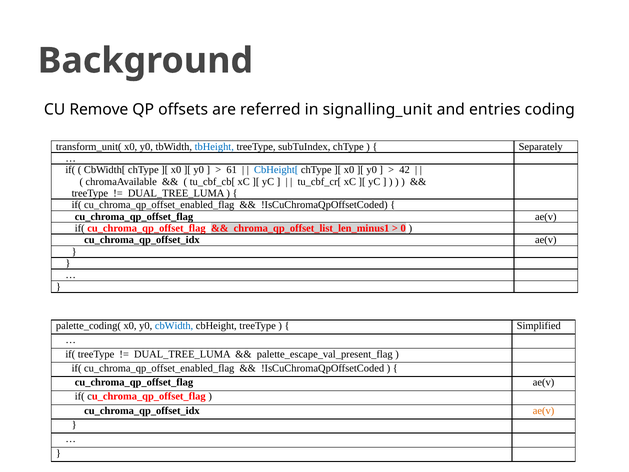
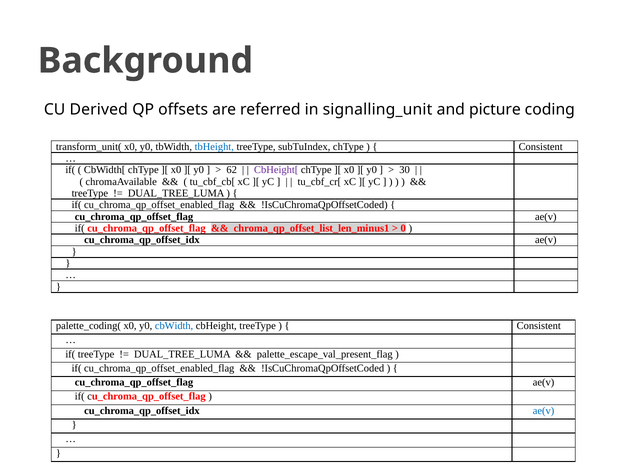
Remove: Remove -> Derived (99, 109)
entries: entries -> picture (495, 109)
Separately: Separately -> Consistent (541, 147)
61: 61 -> 62 (232, 170)
CbHeight[ colour: blue -> purple (276, 170)
42: 42 -> 30 (405, 170)
Simplified: Simplified -> Consistent (539, 326)
ae(v colour: orange -> blue (544, 410)
